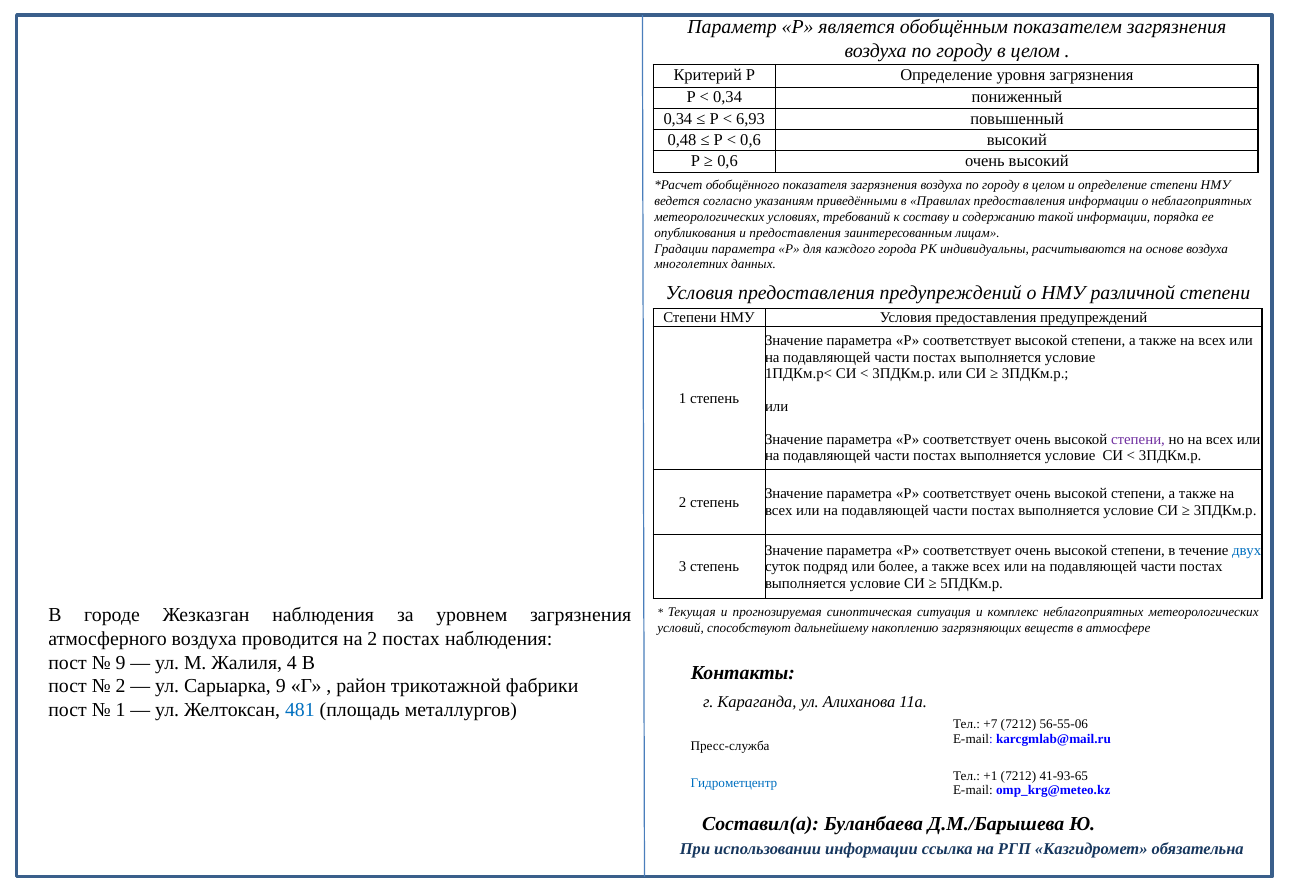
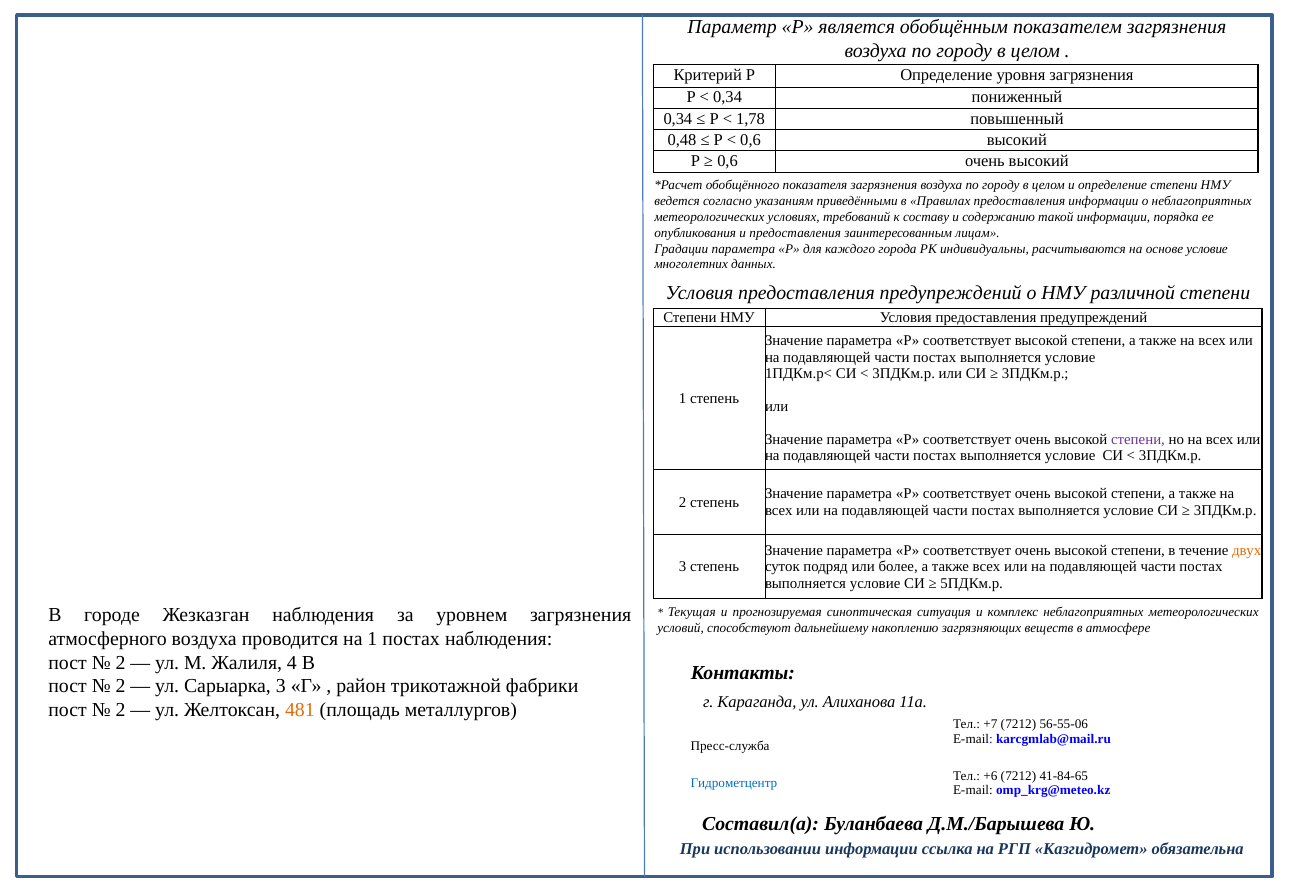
6,93: 6,93 -> 1,78 (751, 119)
основе воздуха: воздуха -> условие (1207, 249)
двух colour: blue -> orange (1247, 550)
на 2: 2 -> 1 (372, 639)
9: 9 -> 2 (120, 663)
Сарыарка 9: 9 -> 3 (281, 687)
1: 1 -> 2 (120, 710)
481 colour: blue -> orange (300, 710)
+1: +1 -> +6 (990, 776)
41-93-65: 41-93-65 -> 41-84-65 (1064, 776)
